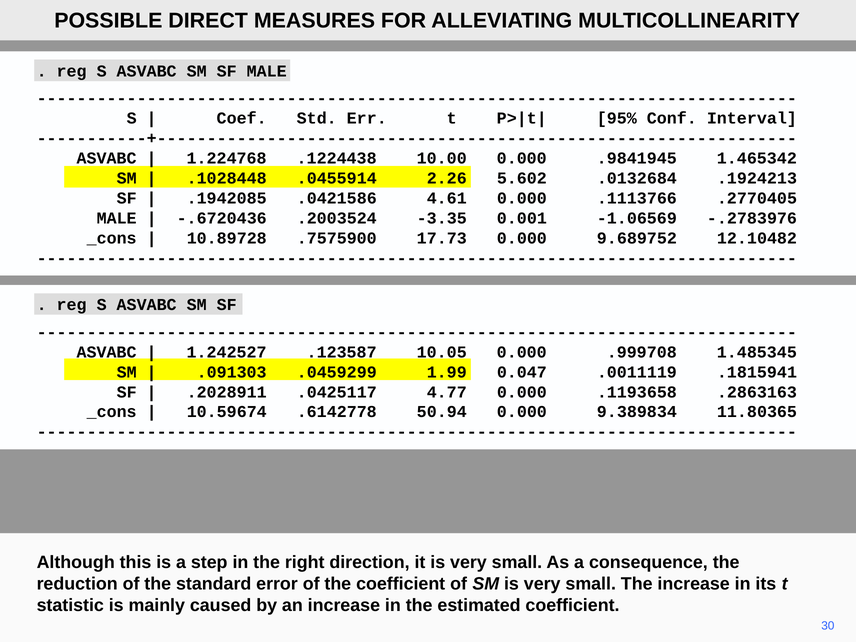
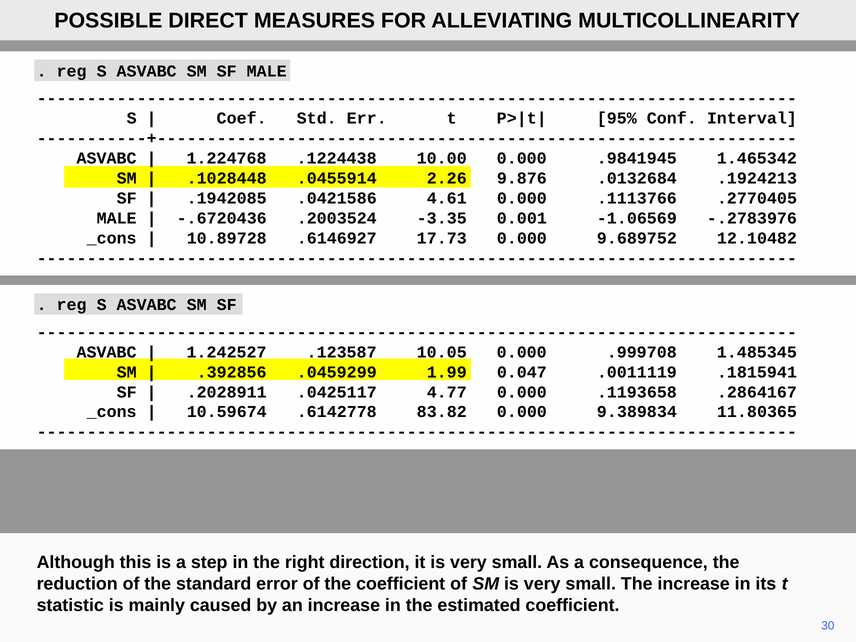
5.602: 5.602 -> 9.876 (522, 178)
.7575900: .7575900 -> .6146927 (337, 238)
.091303: .091303 -> .392856 (232, 372)
.2863163: .2863163 -> .2864167 (757, 392)
50.94: 50.94 -> 83.82 (442, 412)
